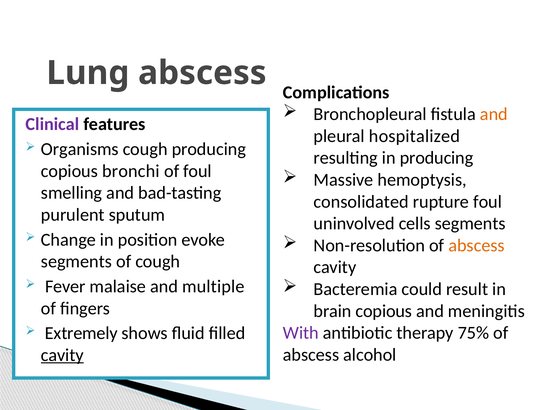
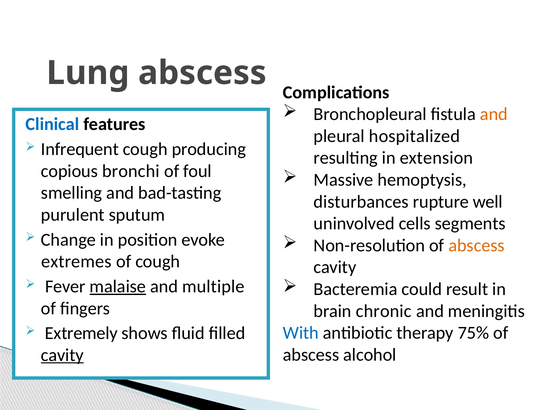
Clinical colour: purple -> blue (52, 124)
Organisms: Organisms -> Infrequent (80, 149)
in producing: producing -> extension (436, 158)
consolidated: consolidated -> disturbances (361, 201)
rupture foul: foul -> well (488, 201)
segments: segments -> extremes (76, 261)
malaise underline: none -> present (118, 286)
brain copious: copious -> chronic (384, 311)
With colour: purple -> blue (301, 332)
